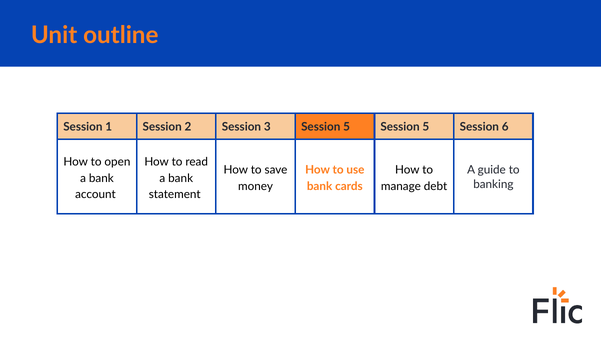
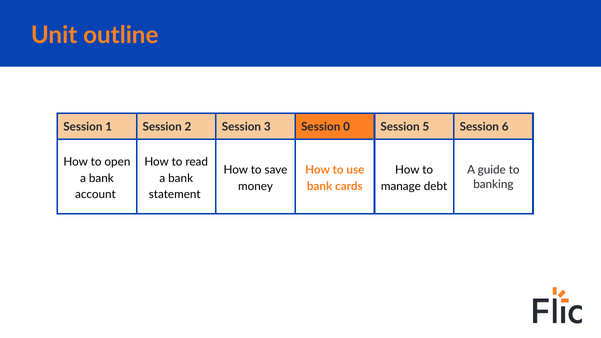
3 Session 5: 5 -> 0 (347, 127)
